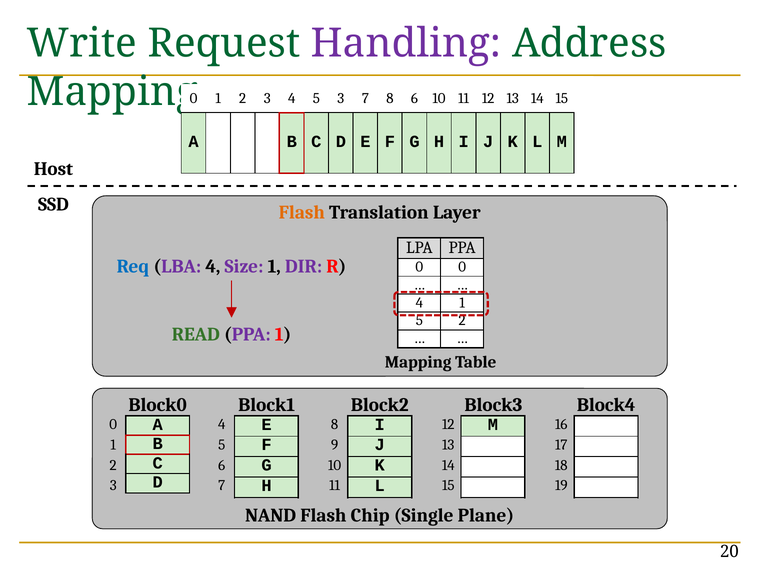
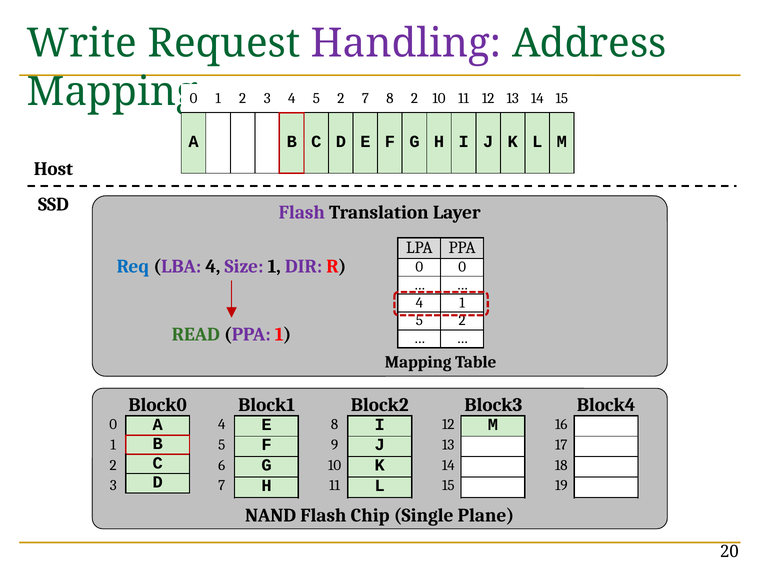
4 5 3: 3 -> 2 (341, 98)
8 6: 6 -> 2 (414, 98)
Flash colour: orange -> purple (302, 213)
